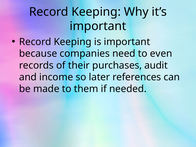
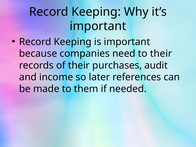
to even: even -> their (161, 54)
